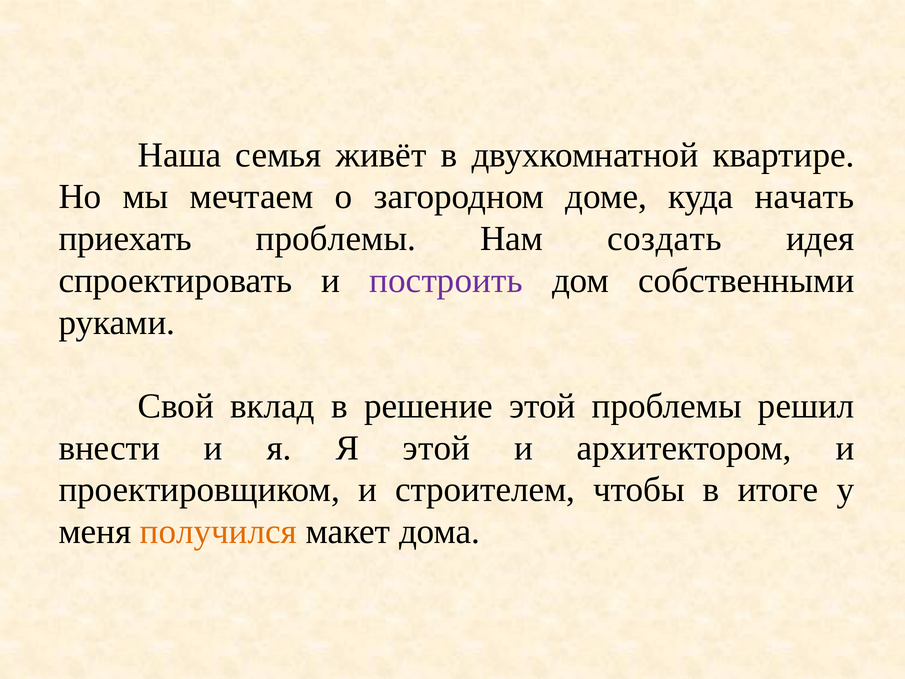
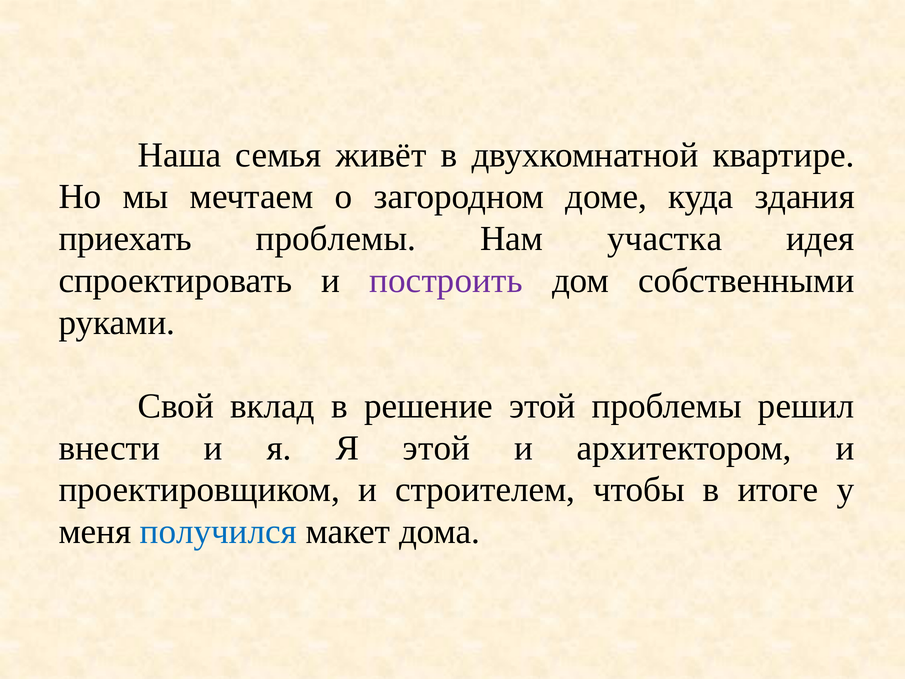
начать: начать -> здания (805, 197)
создать: создать -> участка (665, 239)
получился colour: orange -> blue (218, 531)
